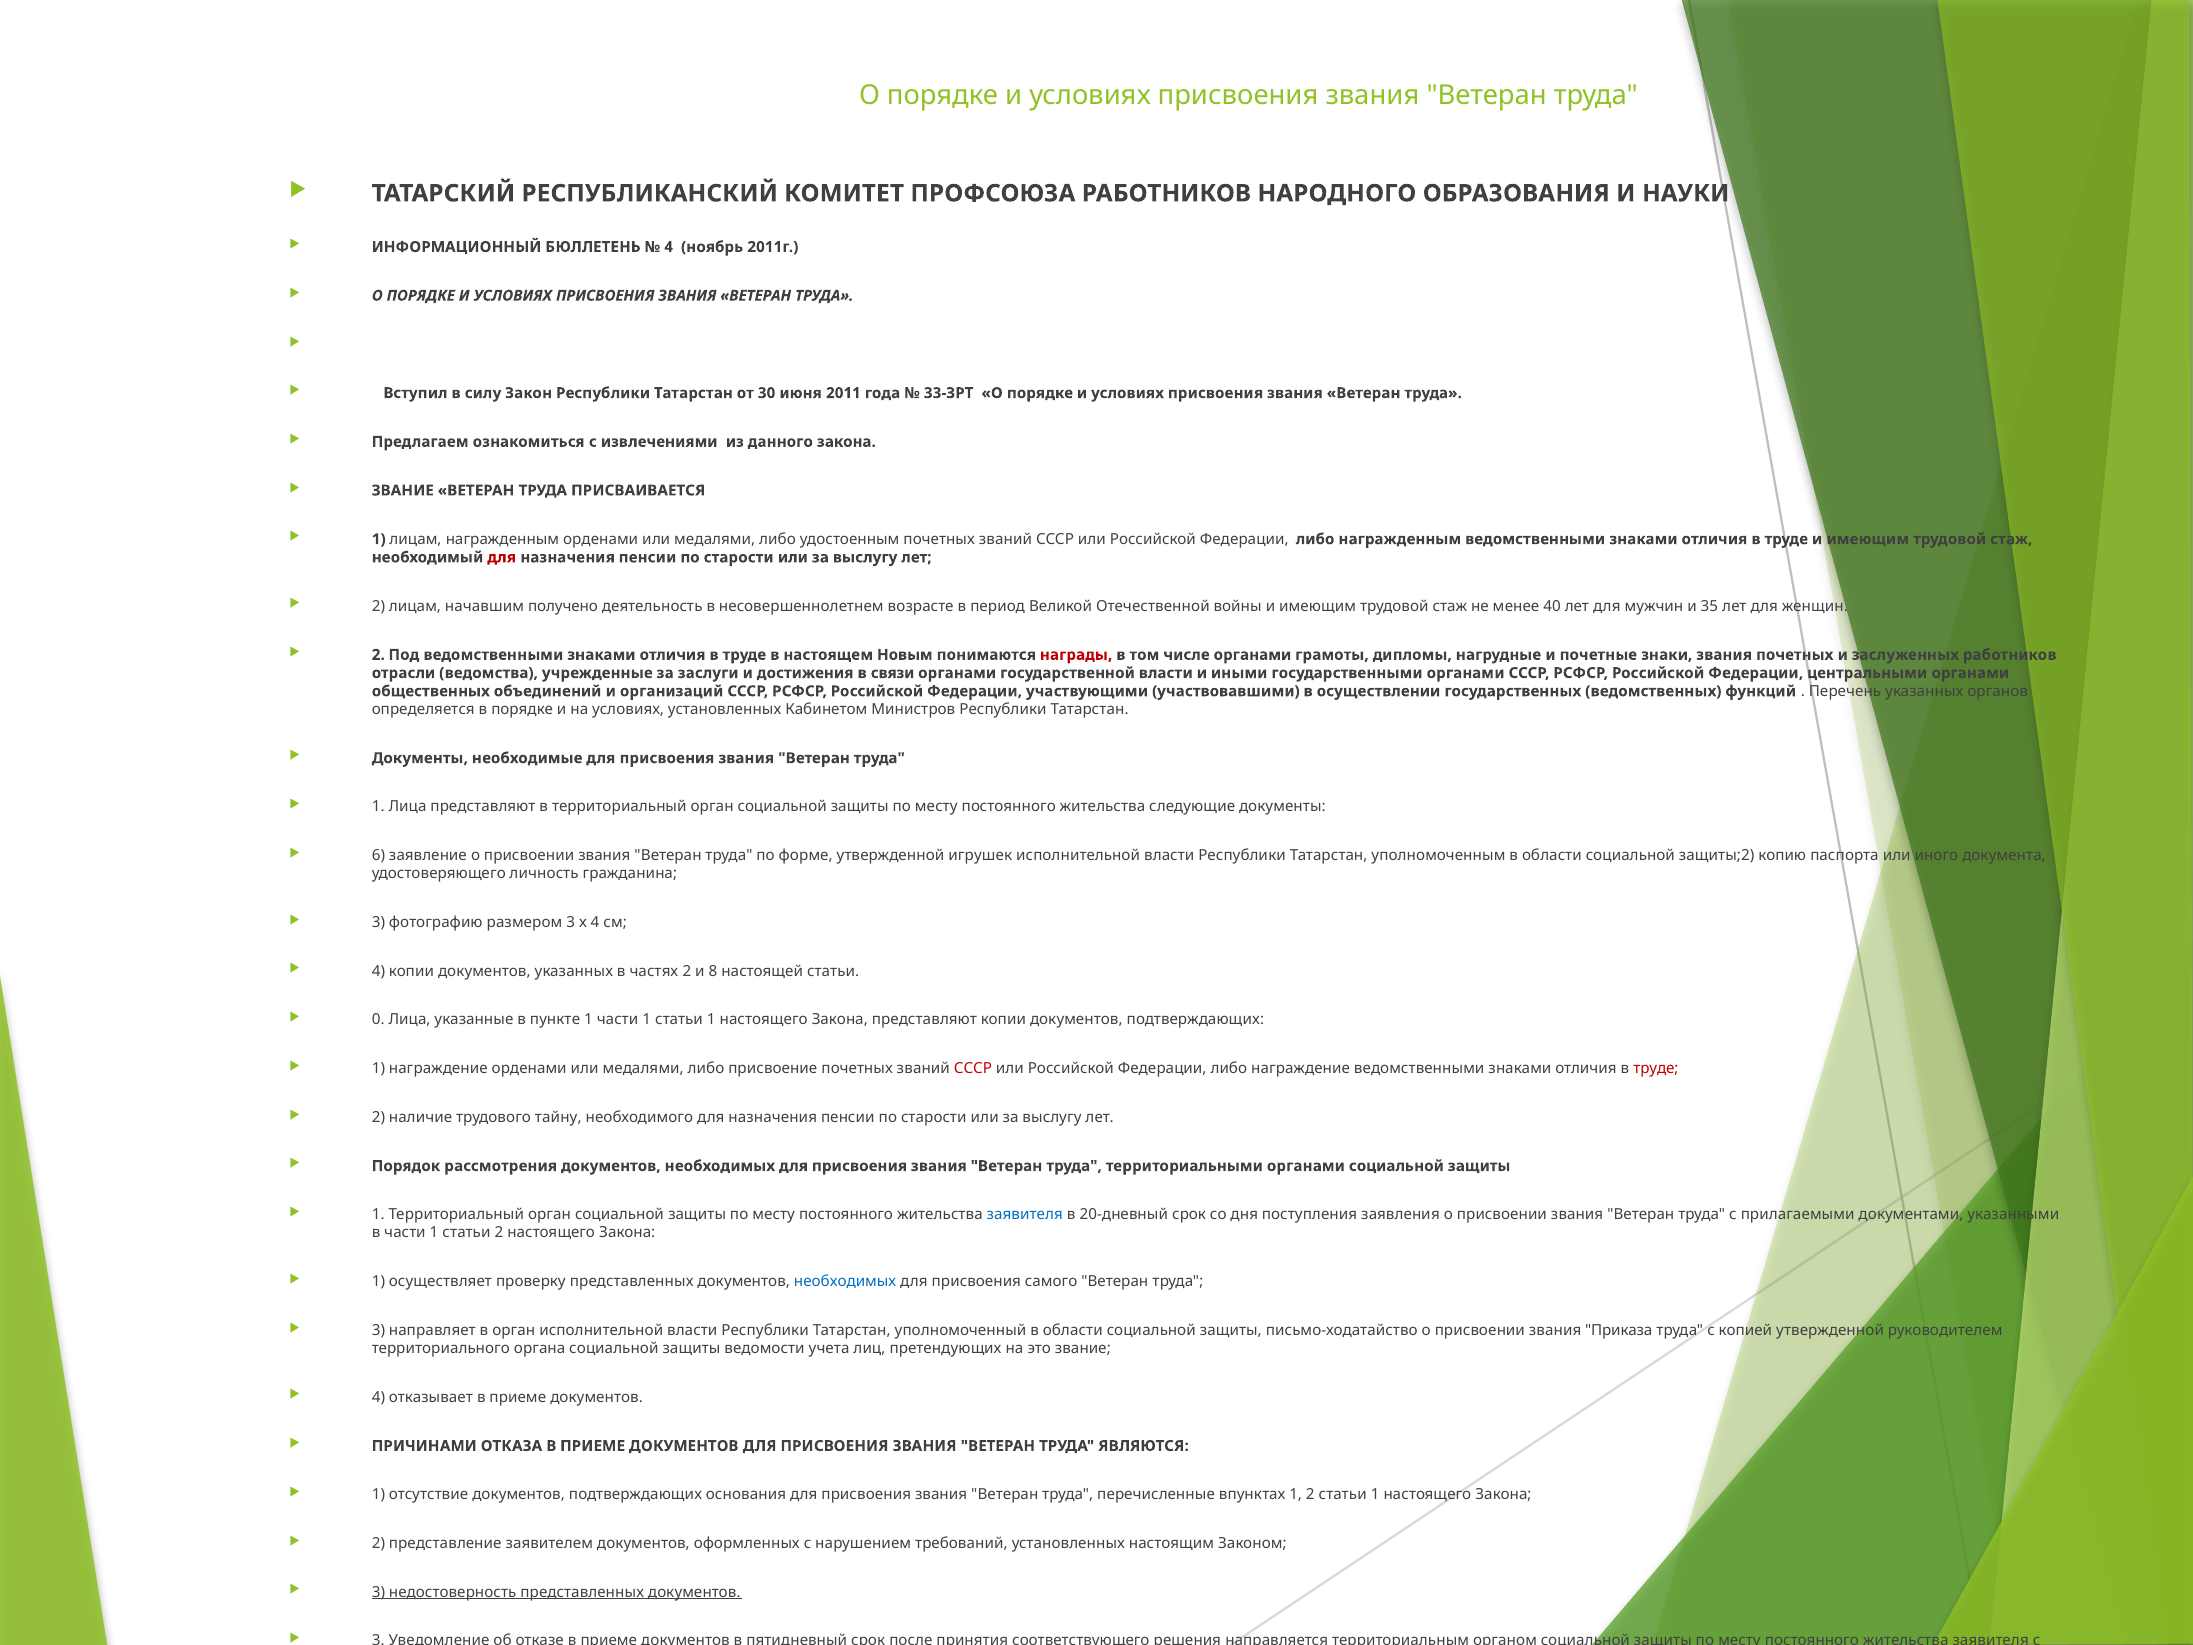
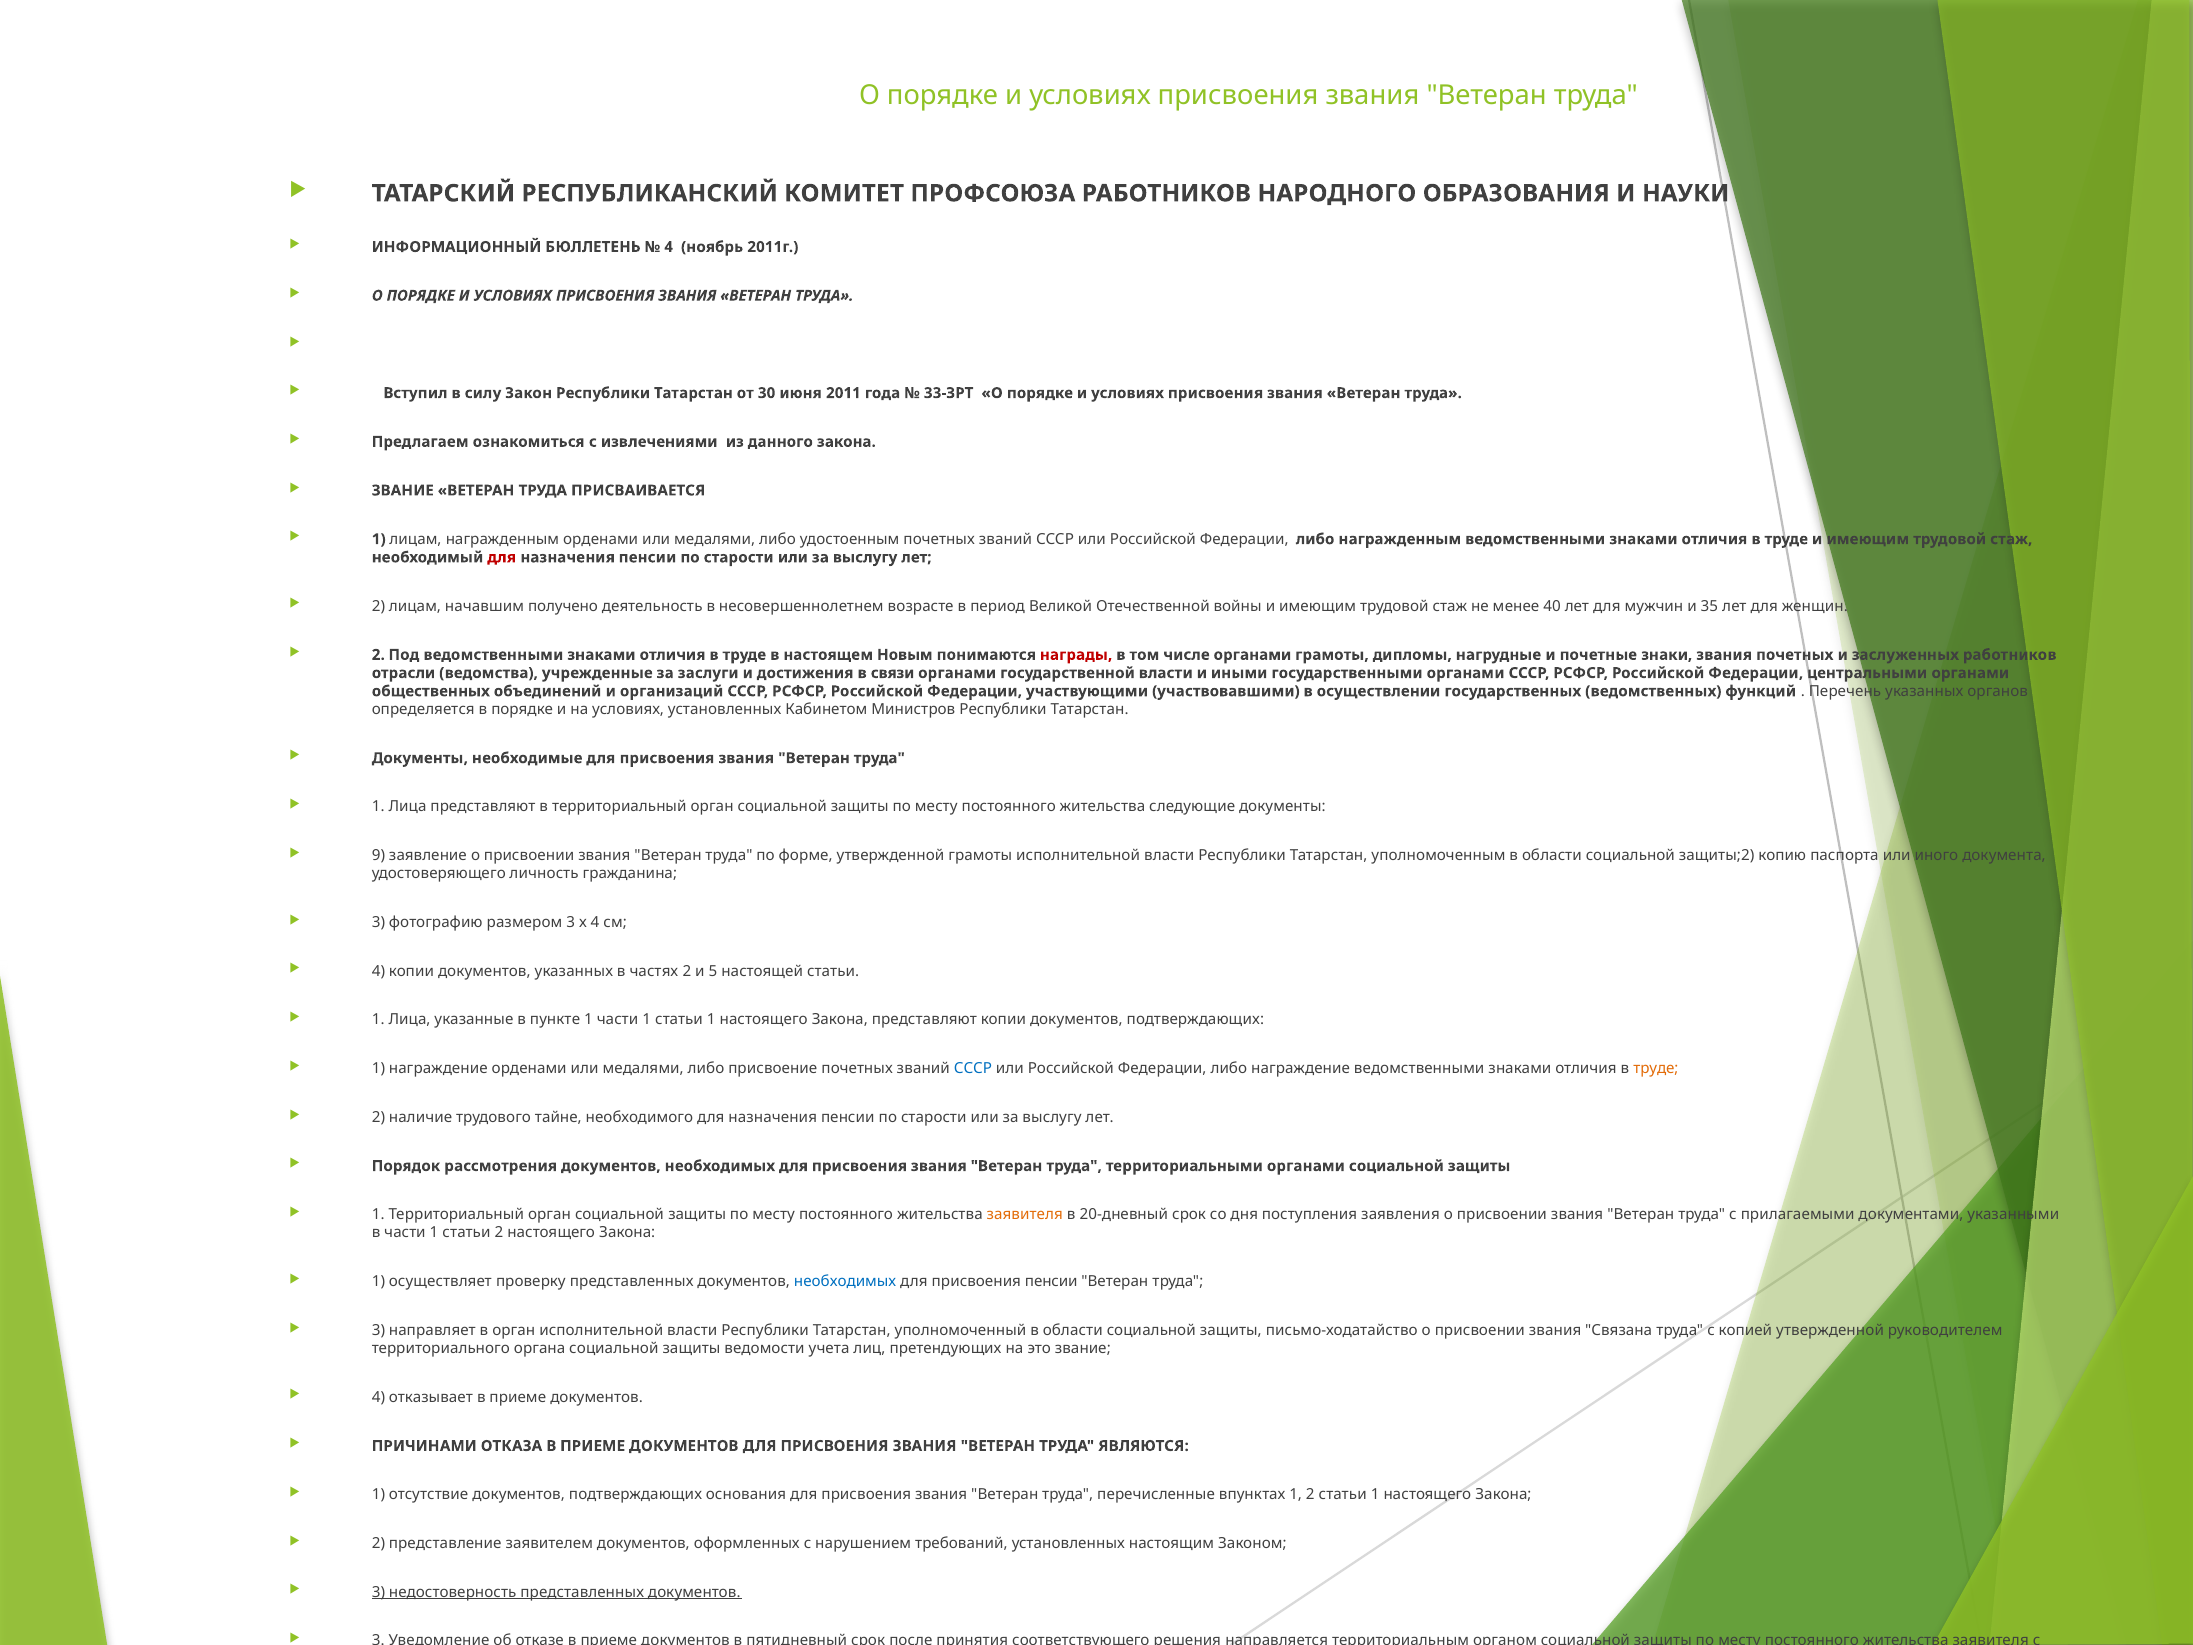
6: 6 -> 9 (378, 855)
утвержденной игрушек: игрушек -> грамоты (980, 855)
и 8: 8 -> 5 (713, 971)
0: 0 -> 1 (378, 1020)
СССР colour: red -> blue (973, 1068)
труде colour: red -> orange (1656, 1068)
тайну: тайну -> тайне (558, 1117)
заявителя colour: blue -> orange (1025, 1215)
присвоения самого: самого -> пенсии (1051, 1281)
Приказа: Приказа -> Связана (1619, 1330)
